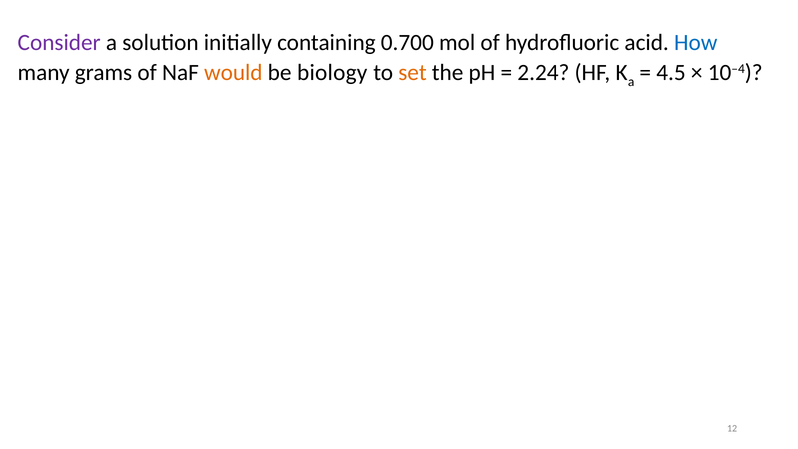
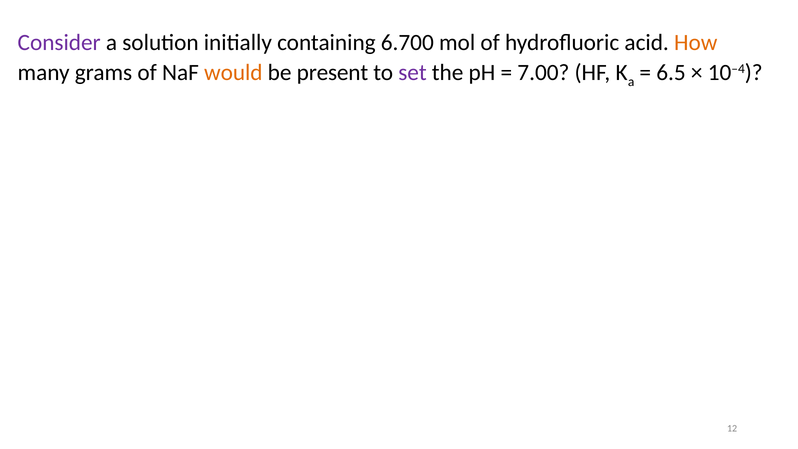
0.700: 0.700 -> 6.700 (407, 43)
How colour: blue -> orange (696, 43)
biology: biology -> present (332, 73)
set colour: orange -> purple (412, 73)
2.24: 2.24 -> 7.00 (543, 73)
4.5: 4.5 -> 6.5 (671, 73)
